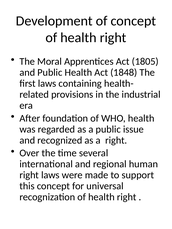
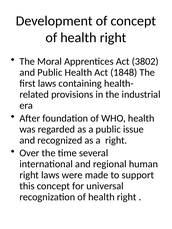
1805: 1805 -> 3802 (145, 61)
